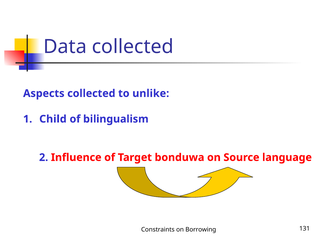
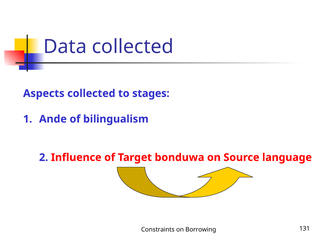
unlike: unlike -> stages (151, 93)
Child: Child -> Ande (53, 119)
